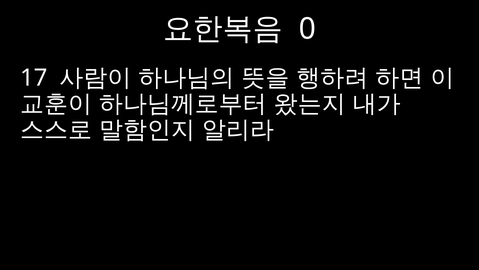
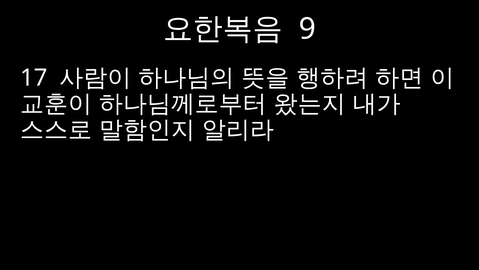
0: 0 -> 9 (307, 29)
